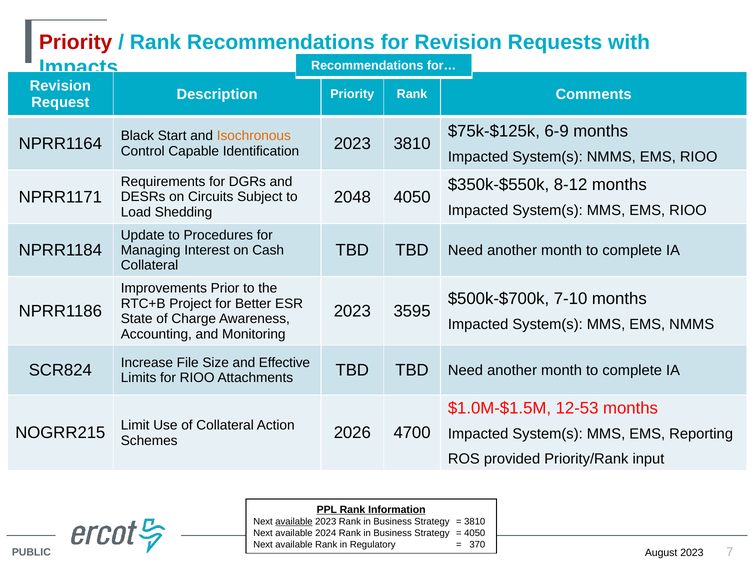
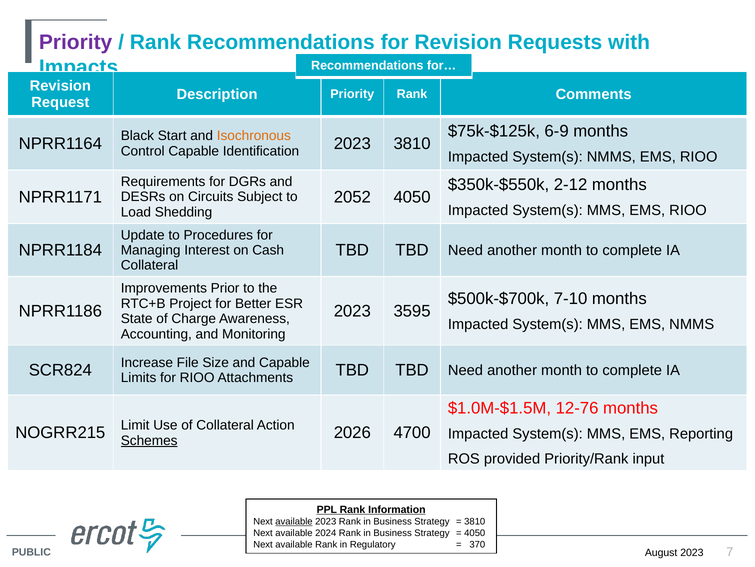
Priority colour: red -> purple (76, 42)
8-12: 8-12 -> 2-12 (571, 184)
2048: 2048 -> 2052 (352, 197)
and Effective: Effective -> Capable (284, 362)
12-53: 12-53 -> 12-76 (577, 408)
Schemes underline: none -> present (149, 440)
